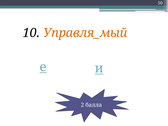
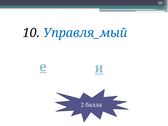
Управля_мый colour: orange -> blue (85, 33)
